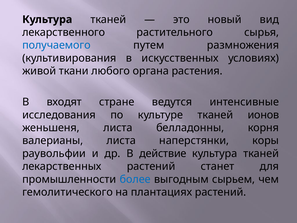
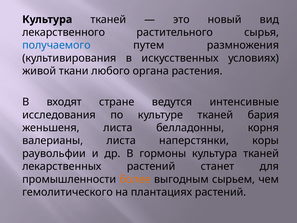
ионов: ионов -> бария (263, 115)
действие: действие -> гормоны (163, 153)
более colour: blue -> orange (135, 179)
